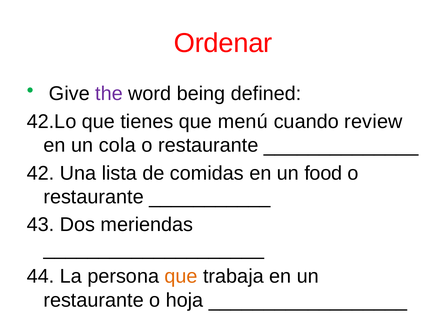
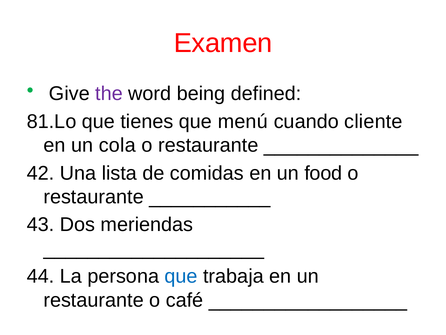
Ordenar: Ordenar -> Examen (223, 43)
42.Lo: 42.Lo -> 81.Lo (52, 121)
review: review -> cliente (373, 121)
que colour: orange -> blue (181, 276)
hoja: hoja -> café (185, 300)
